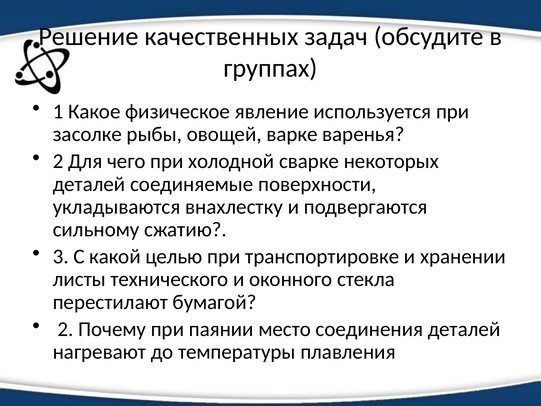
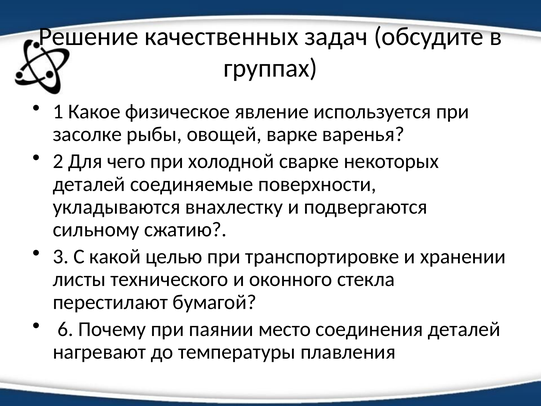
2: 2 -> 6 (65, 329)
